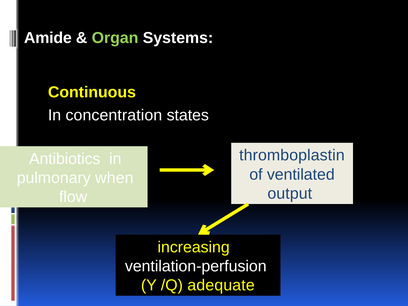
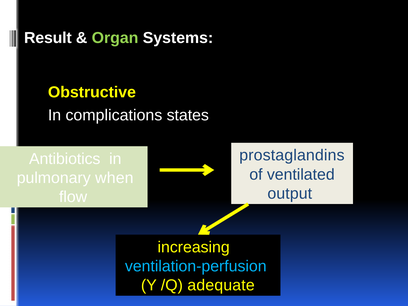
Amide: Amide -> Result (48, 38)
Continuous: Continuous -> Obstructive (92, 92)
concentration: concentration -> complications (114, 115)
thromboplastin: thromboplastin -> prostaglandins (292, 155)
ventilation-perfusion colour: white -> light blue (196, 266)
